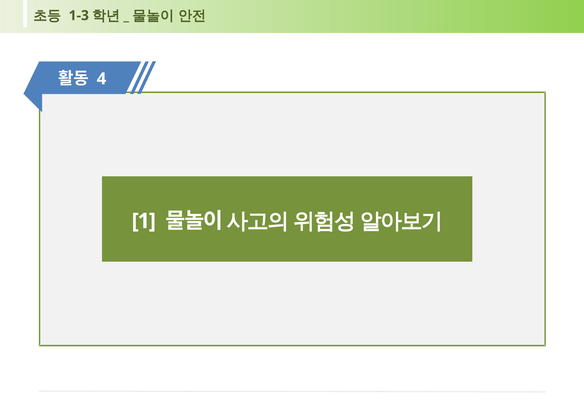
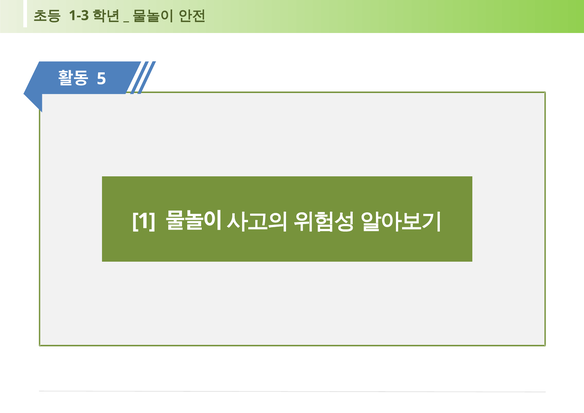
4: 4 -> 5 (101, 79)
